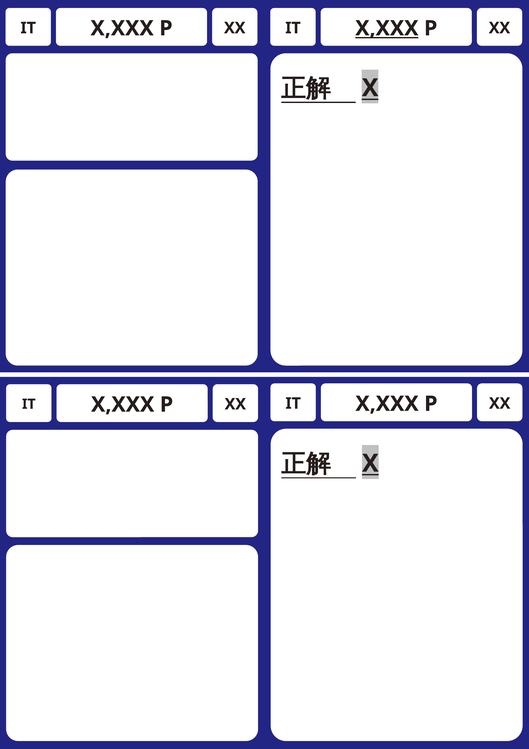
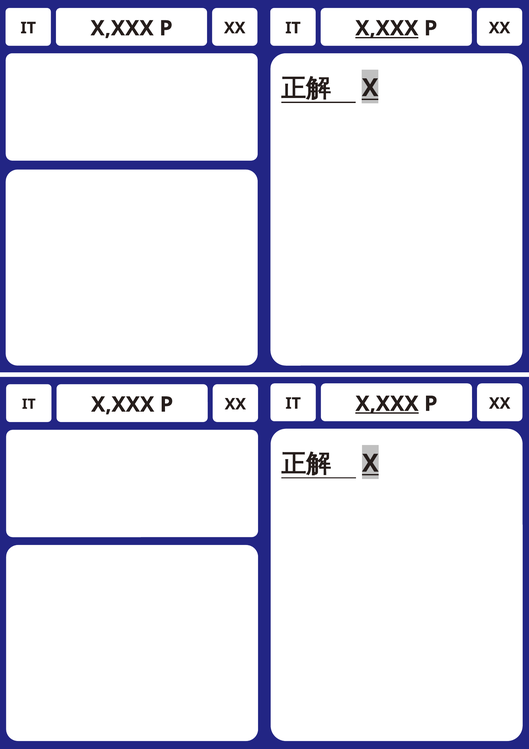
X,XXX underline: none -> present (387, 403)
